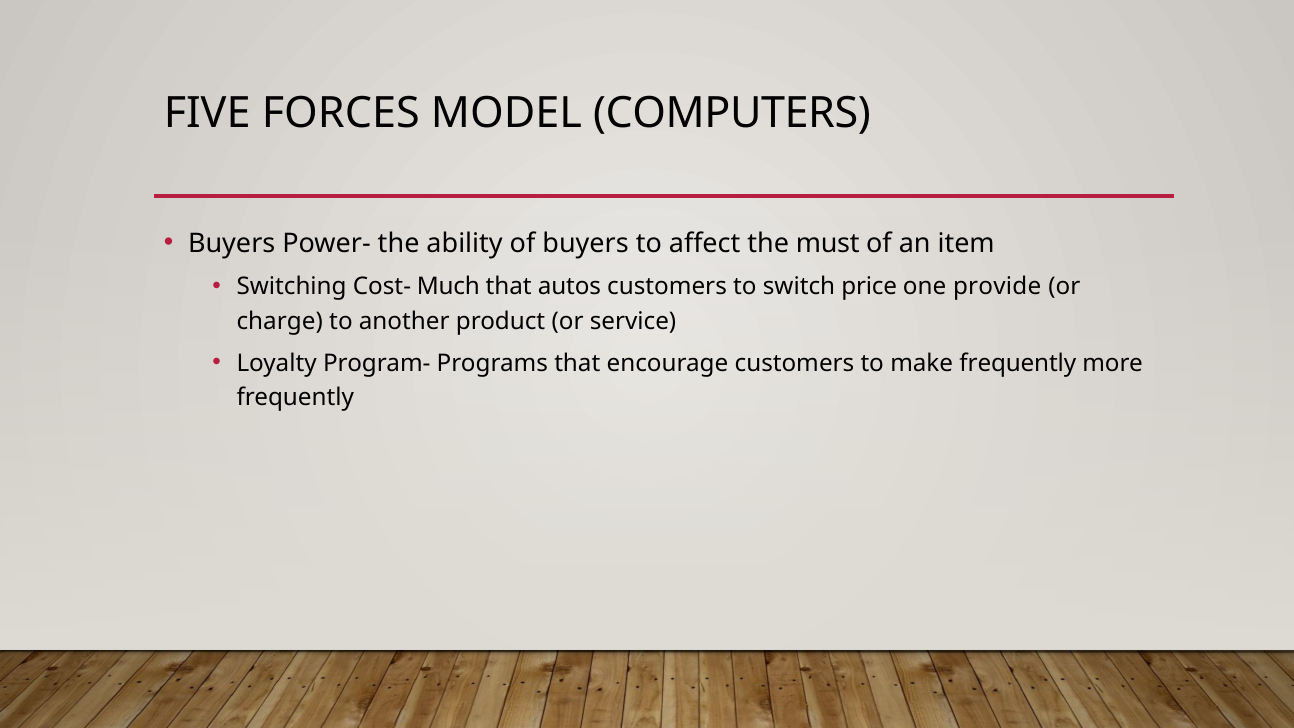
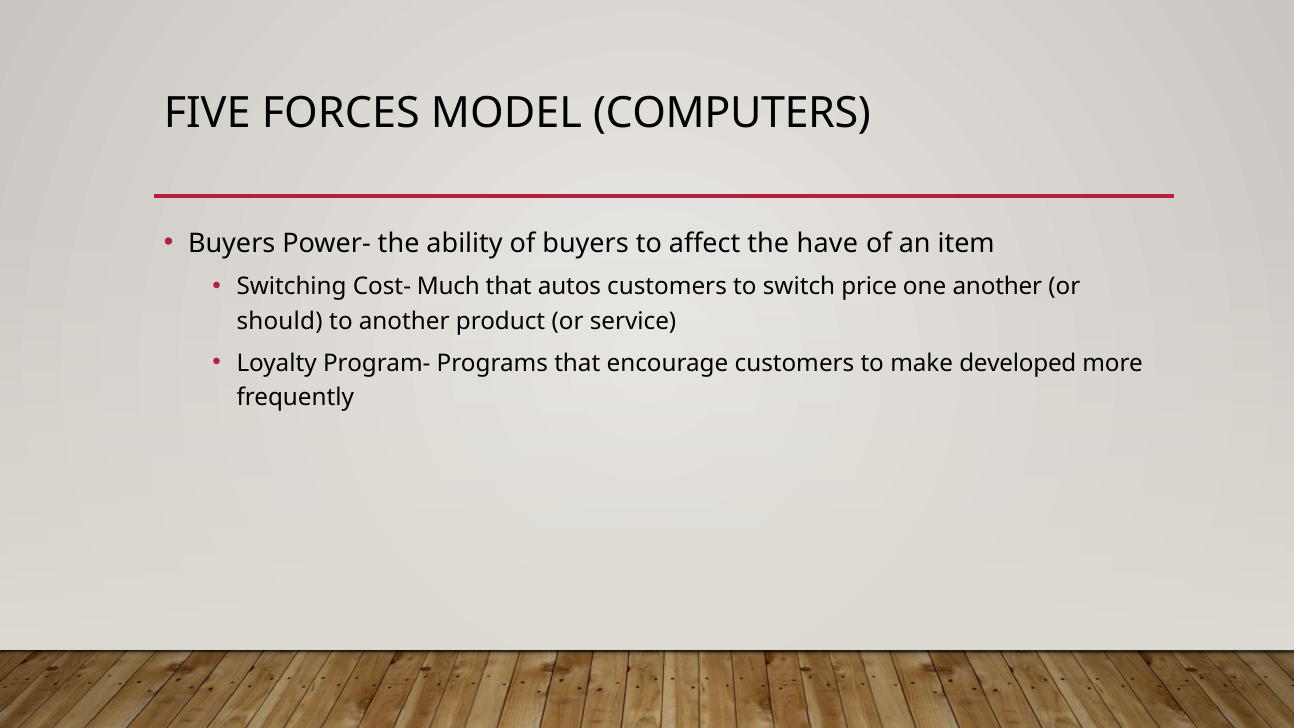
must: must -> have (827, 243)
one provide: provide -> another (997, 286)
charge: charge -> should (280, 321)
make frequently: frequently -> developed (1018, 363)
